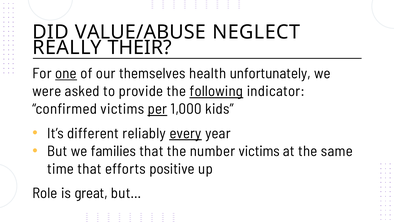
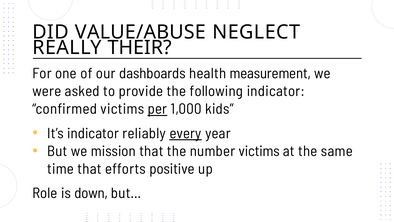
one underline: present -> none (66, 73)
themselves: themselves -> dashboards (152, 73)
unfortunately: unfortunately -> measurement (270, 73)
following underline: present -> none (216, 91)
It’s different: different -> indicator (93, 133)
families: families -> mission (113, 151)
great: great -> down (91, 193)
